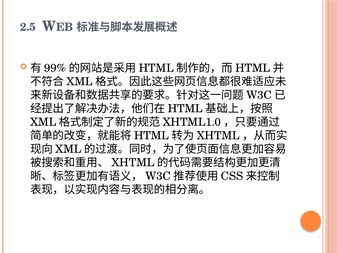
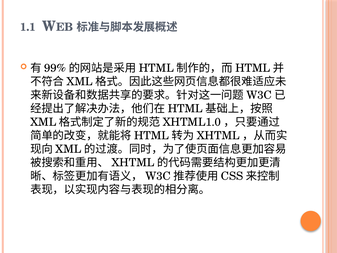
2.5: 2.5 -> 1.1 (28, 27)
